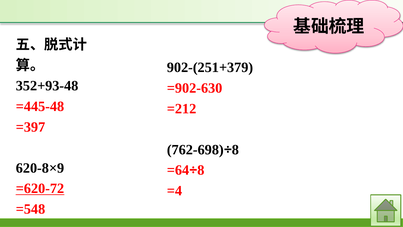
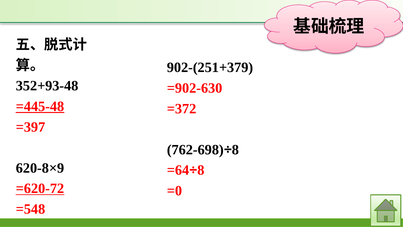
=445-48 underline: none -> present (40, 106)
=212: =212 -> =372 (182, 108)
=4: =4 -> =0 (174, 190)
